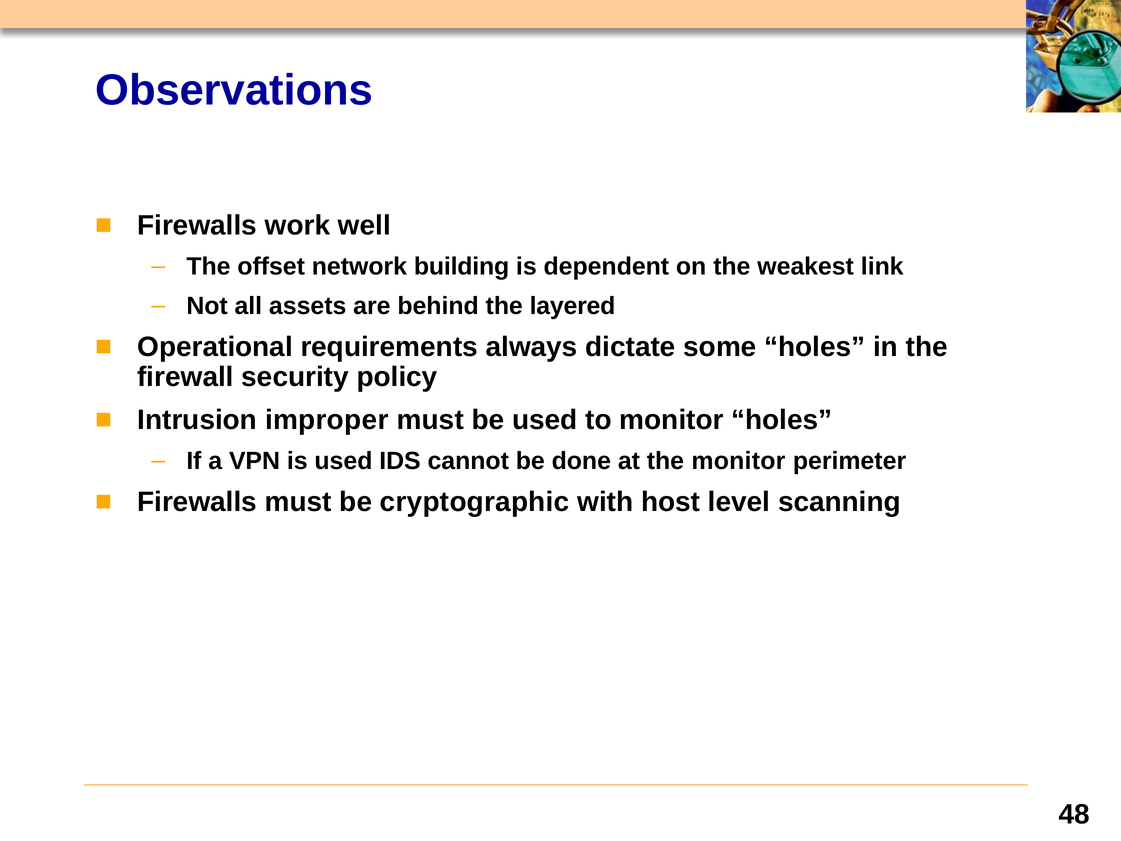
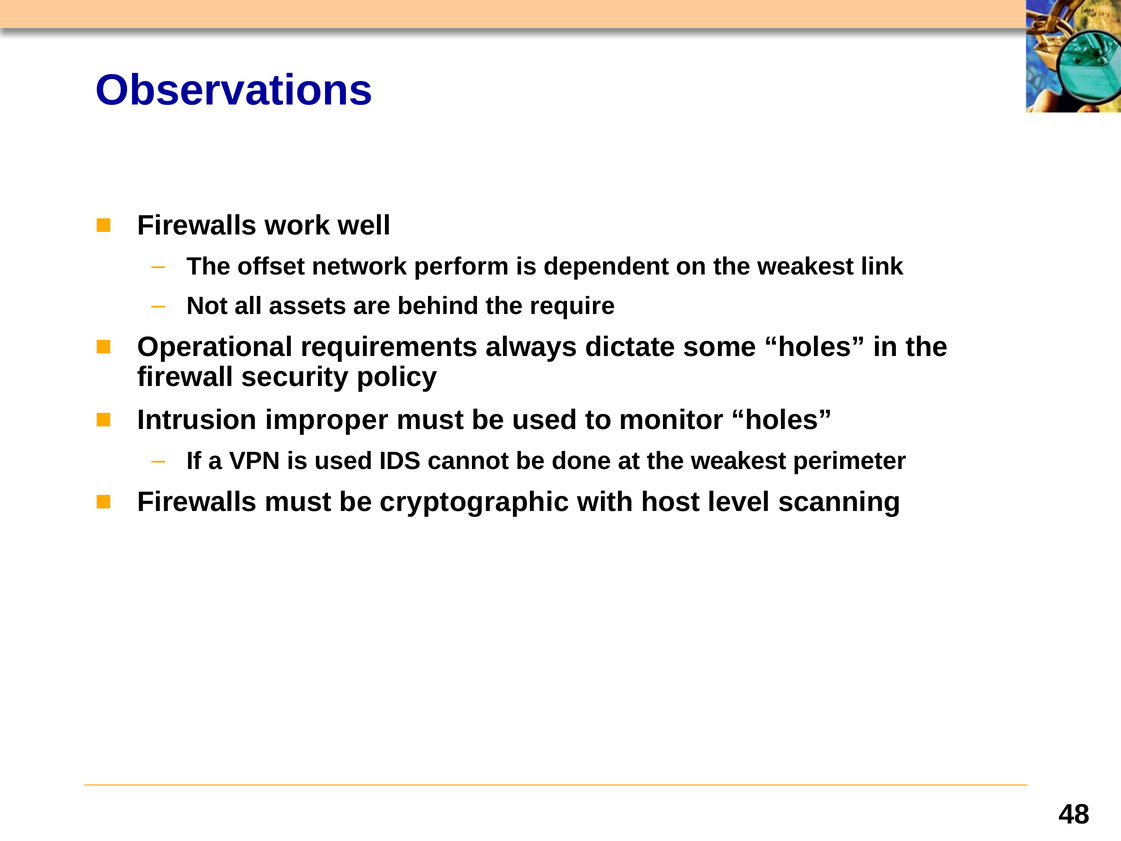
building: building -> perform (461, 266)
layered: layered -> require (572, 306)
at the monitor: monitor -> weakest (739, 461)
